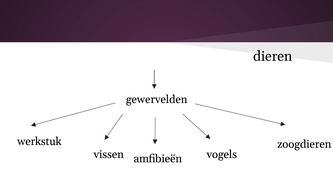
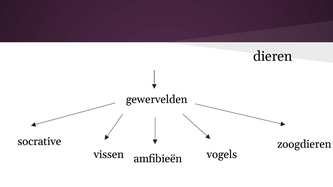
werkstuk: werkstuk -> socrative (39, 142)
